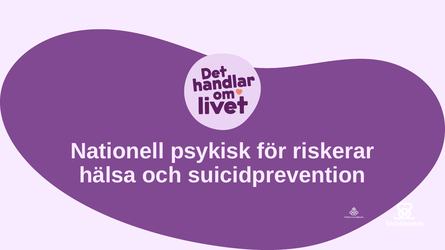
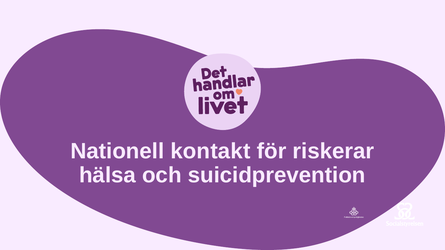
psykisk: psykisk -> kontakt (210, 151)
